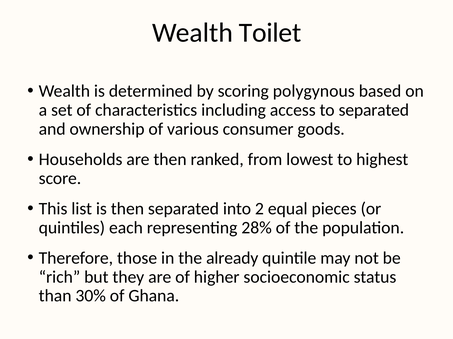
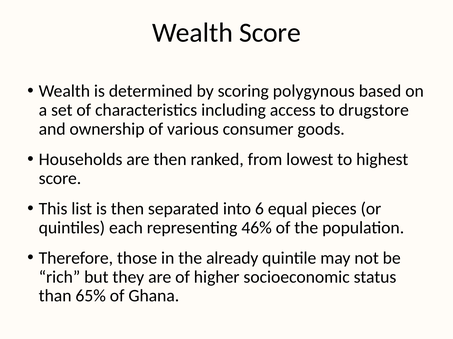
Wealth Toilet: Toilet -> Score (270, 33)
to separated: separated -> drugstore (374, 110)
2: 2 -> 6 (259, 209)
28%: 28% -> 46% (257, 228)
30%: 30% -> 65% (91, 297)
